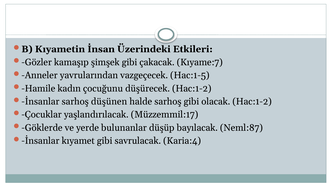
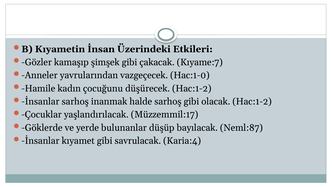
Hac:1-5: Hac:1-5 -> Hac:1-0 (190, 75)
düşünen: düşünen -> inanmak (109, 101)
